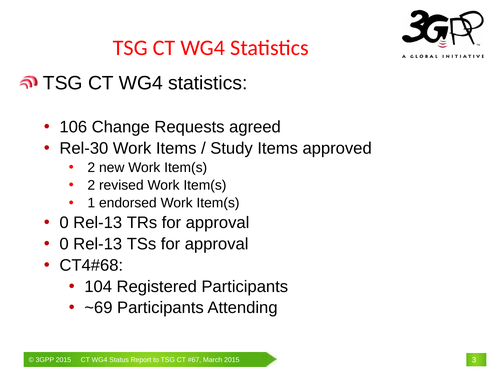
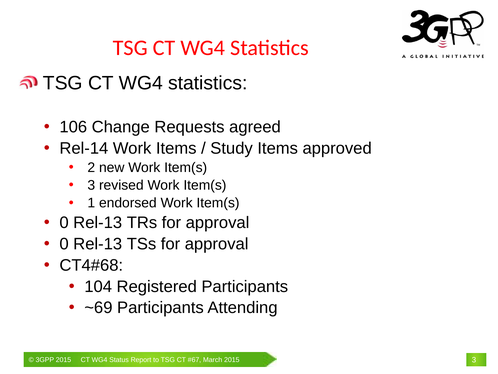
Rel-30: Rel-30 -> Rel-14 (84, 148)
2: 2 -> 3 (91, 185)
